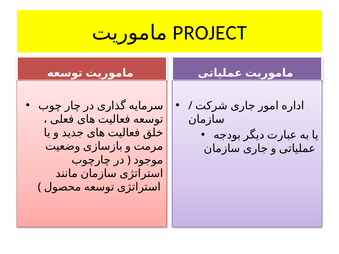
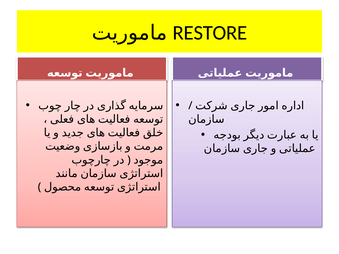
PROJECT: PROJECT -> RESTORE (210, 33)
